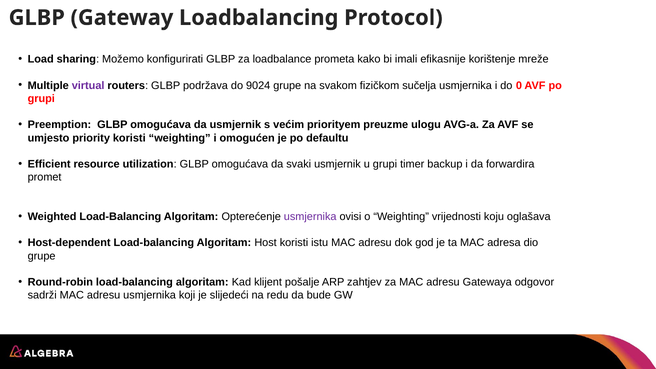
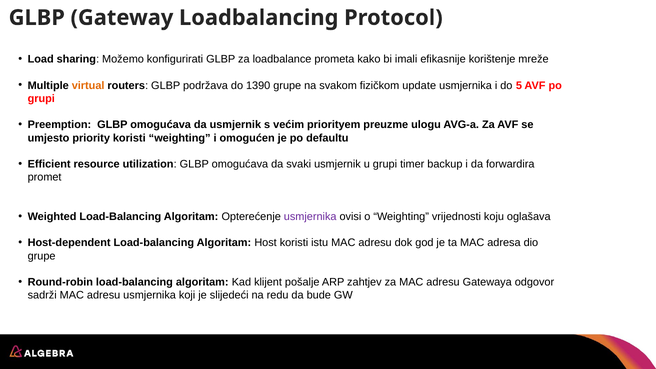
virtual colour: purple -> orange (88, 85)
9024: 9024 -> 1390 (258, 85)
sučelja: sučelja -> update (419, 85)
0: 0 -> 5 (519, 85)
